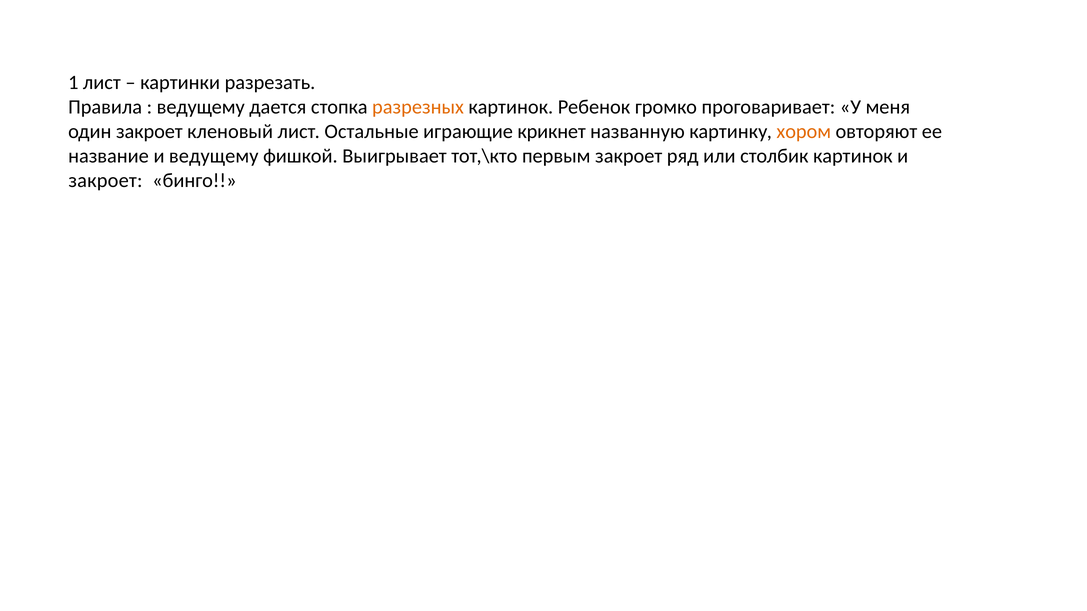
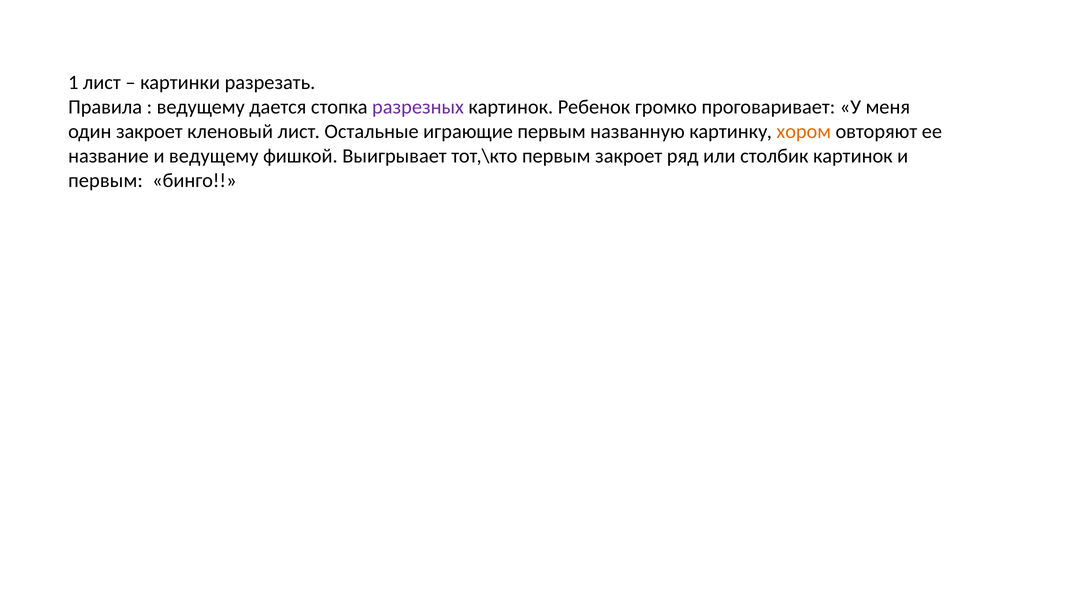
разрезных colour: orange -> purple (418, 107)
играющие крикнет: крикнет -> первым (552, 132)
закроет: закроет -> первым (105, 181)
